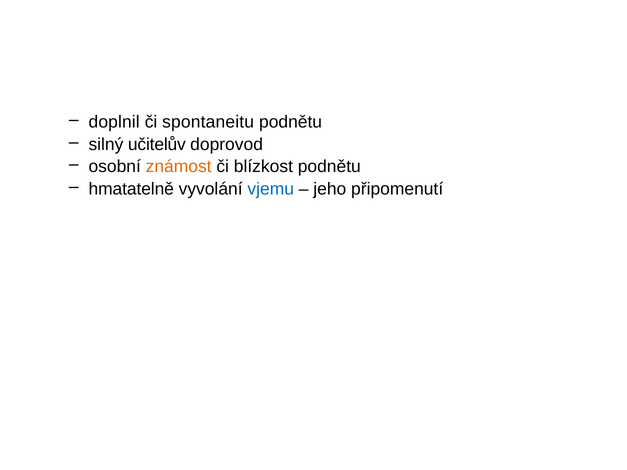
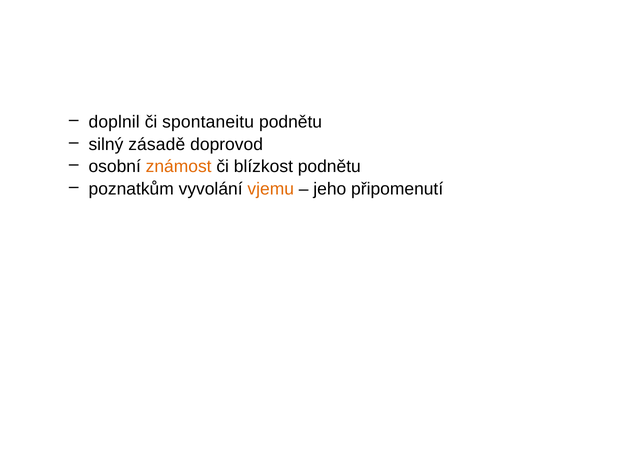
učitelův: učitelův -> zásadě (157, 144)
hmatatelně: hmatatelně -> poznatkům (131, 189)
vjemu colour: blue -> orange (271, 189)
